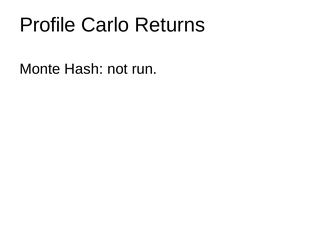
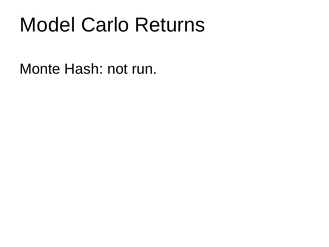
Profile: Profile -> Model (48, 25)
